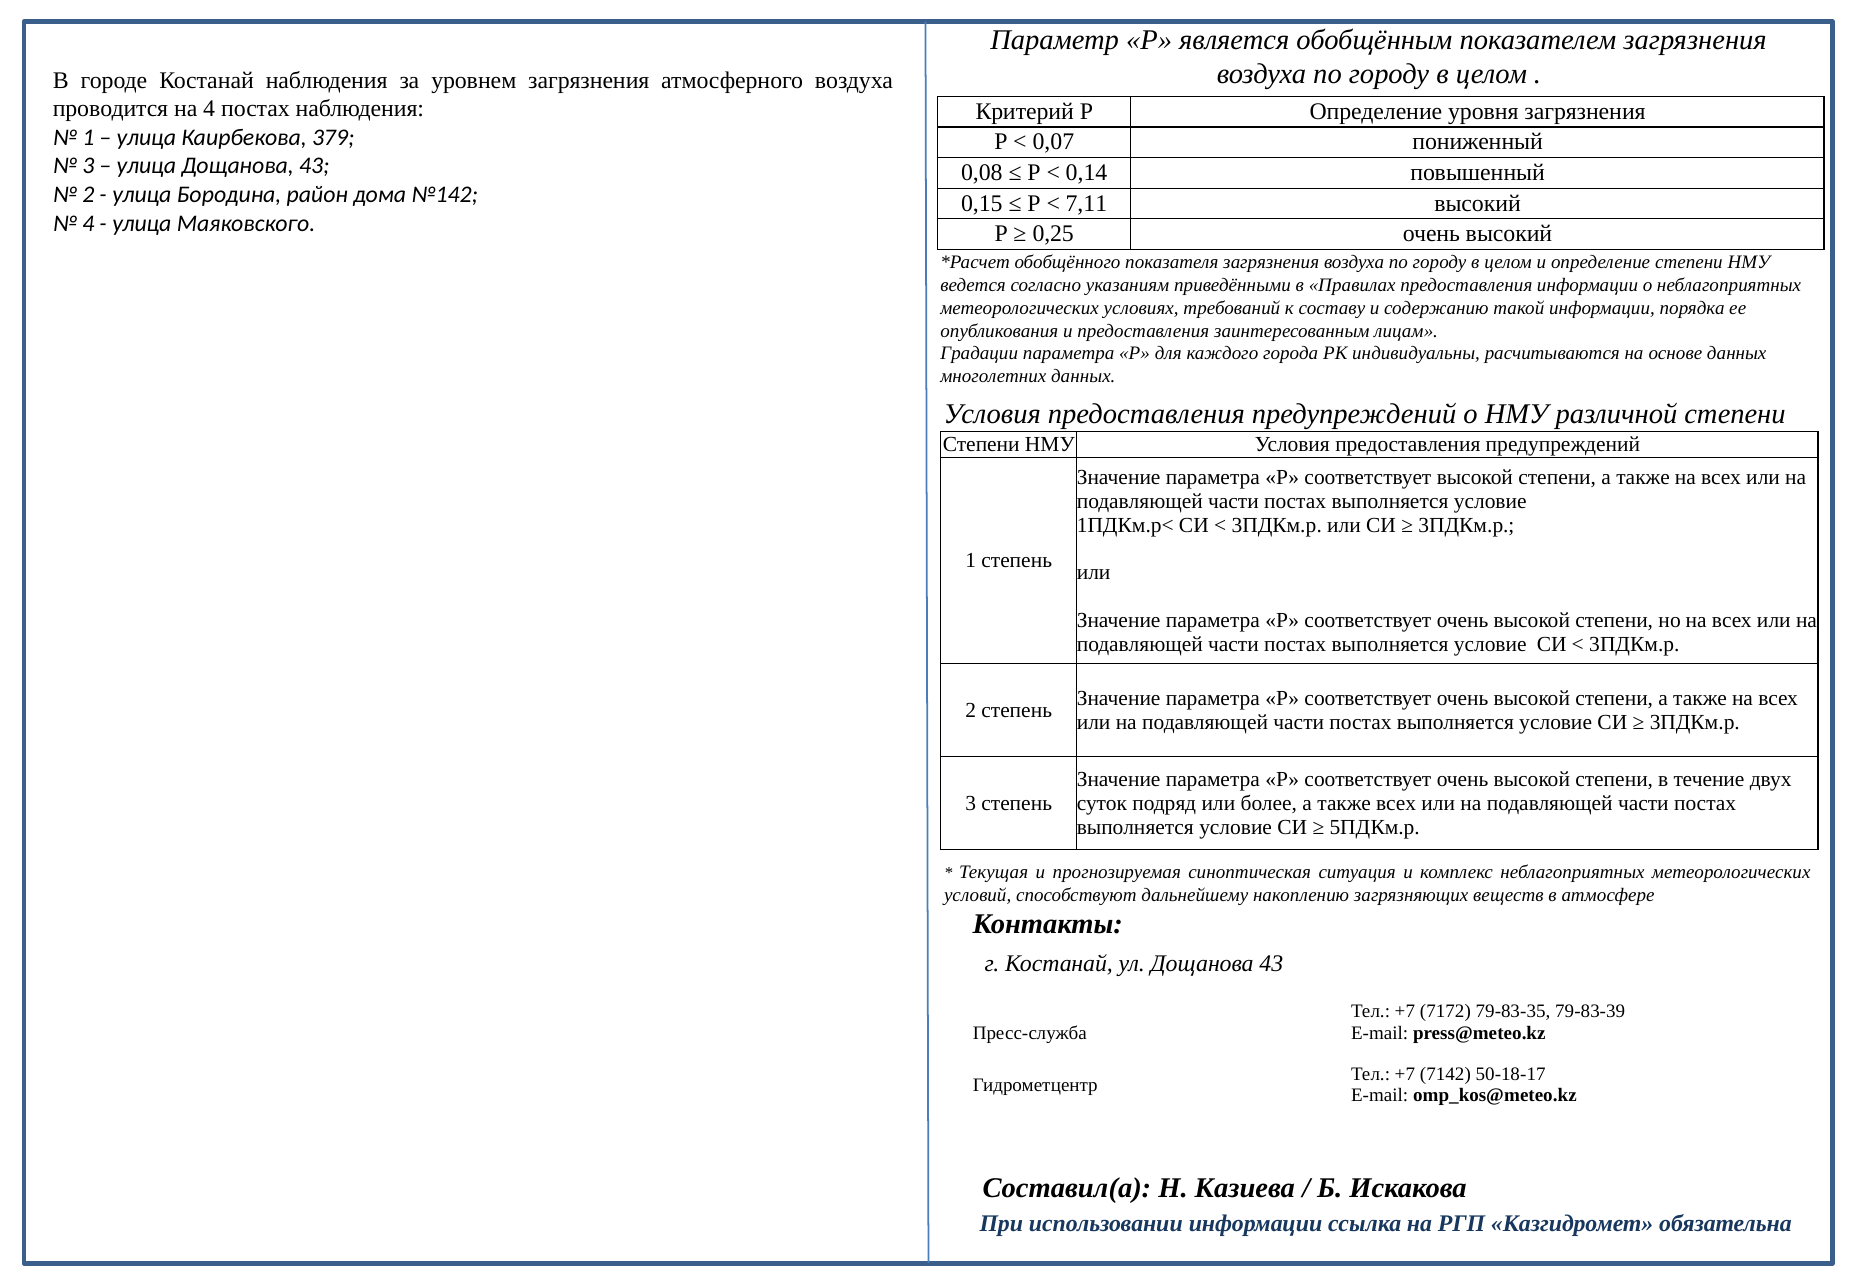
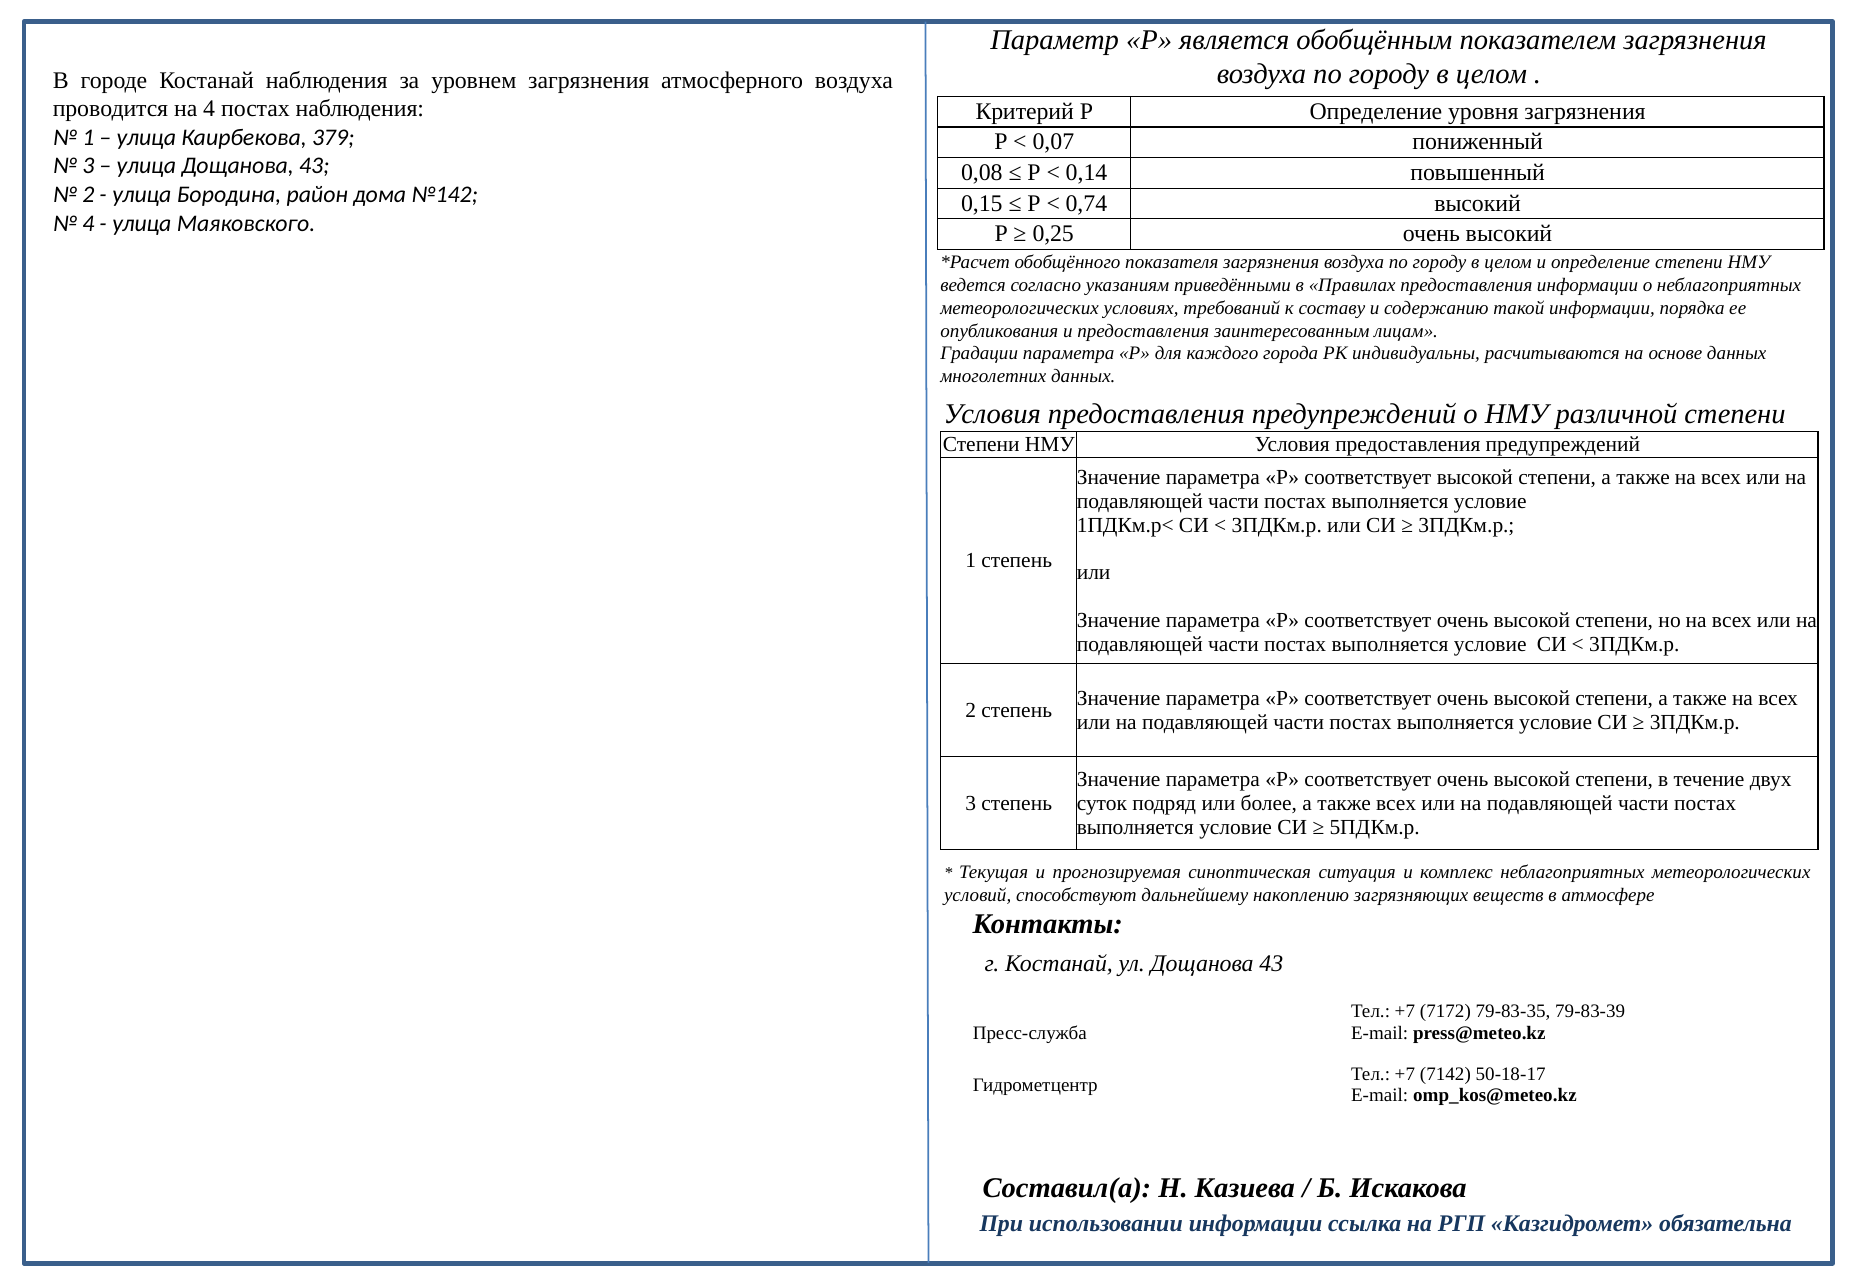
7,11: 7,11 -> 0,74 (1086, 203)
